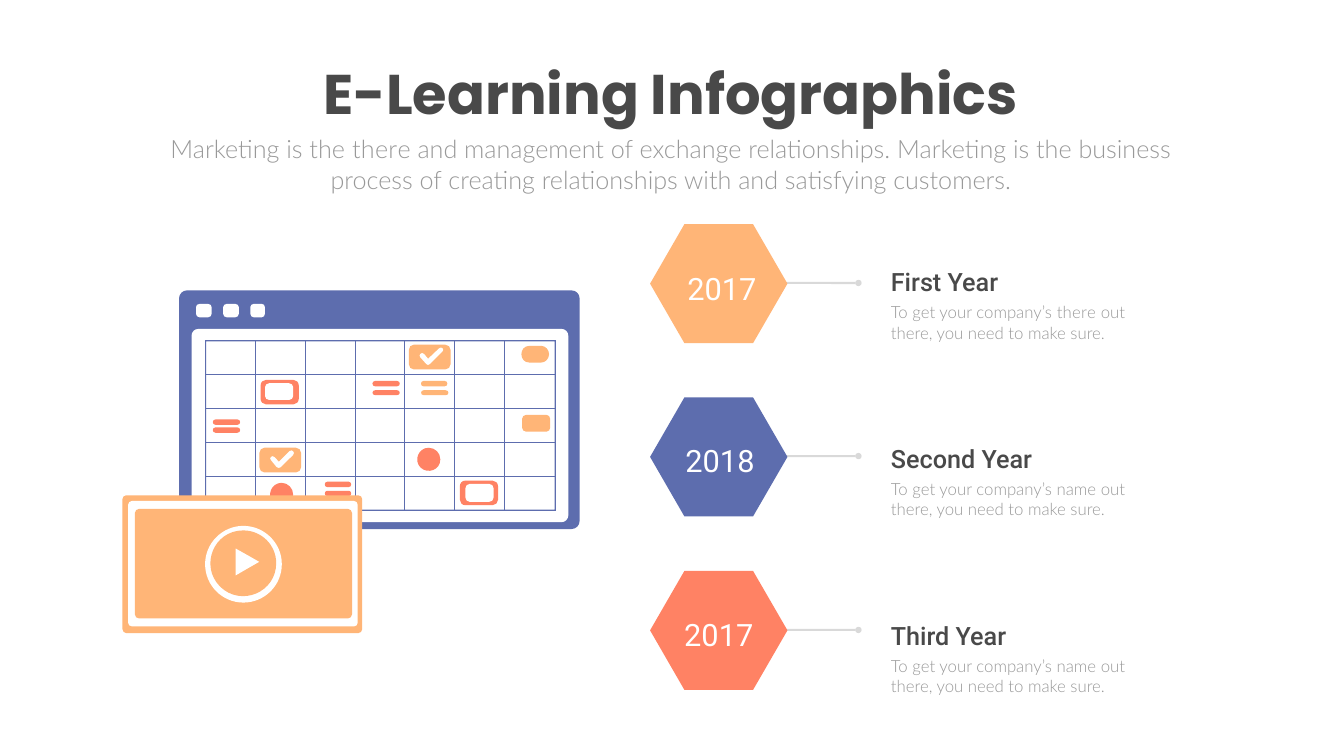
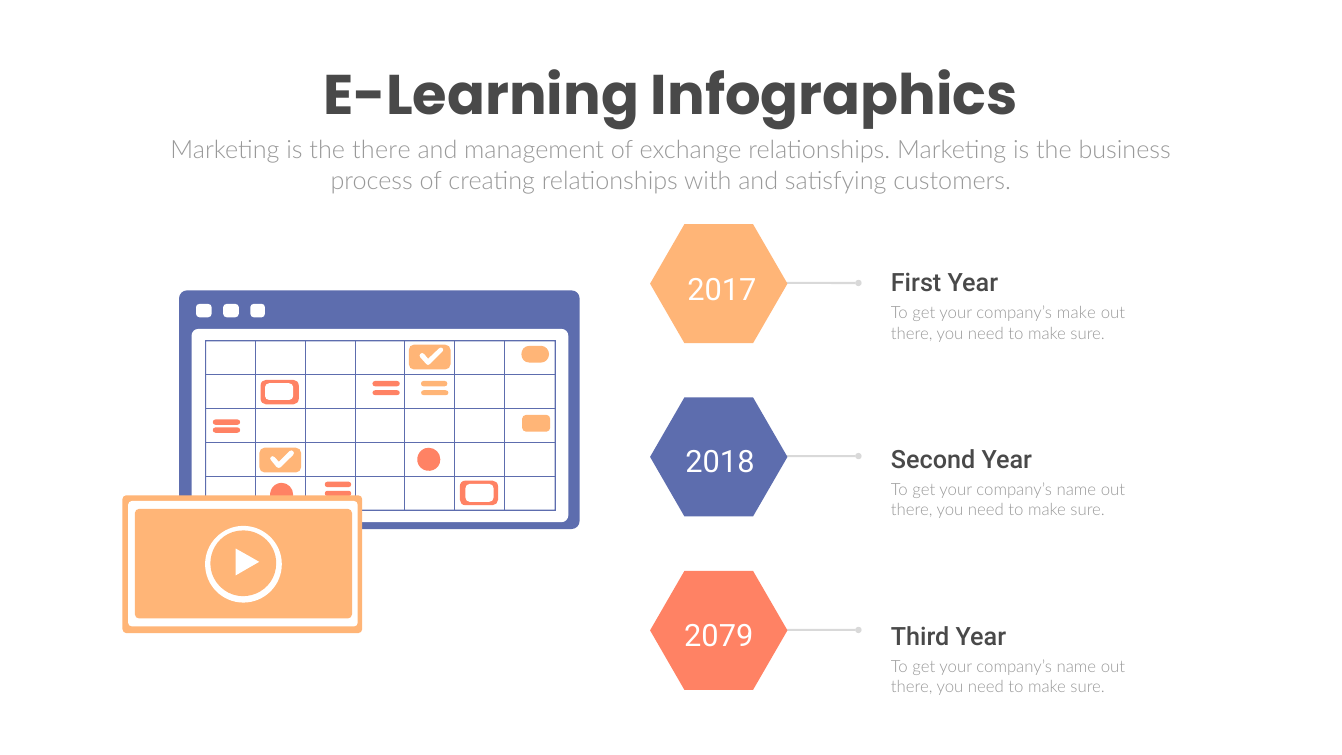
company’s there: there -> make (1076, 313)
2017: 2017 -> 2079 (719, 637)
